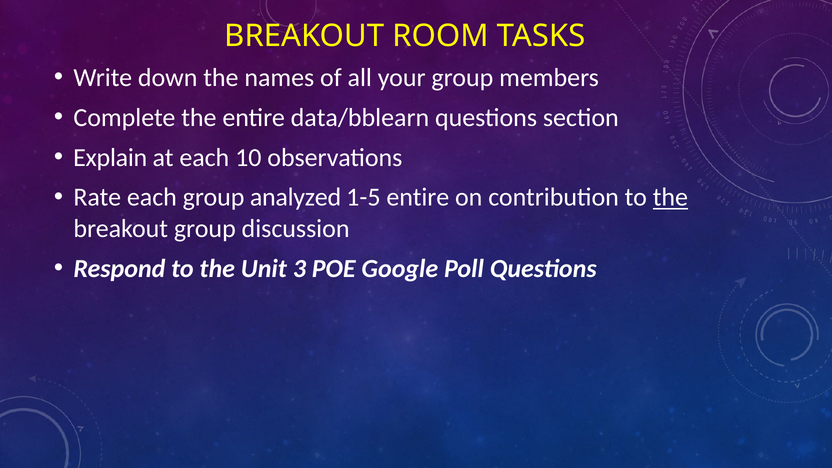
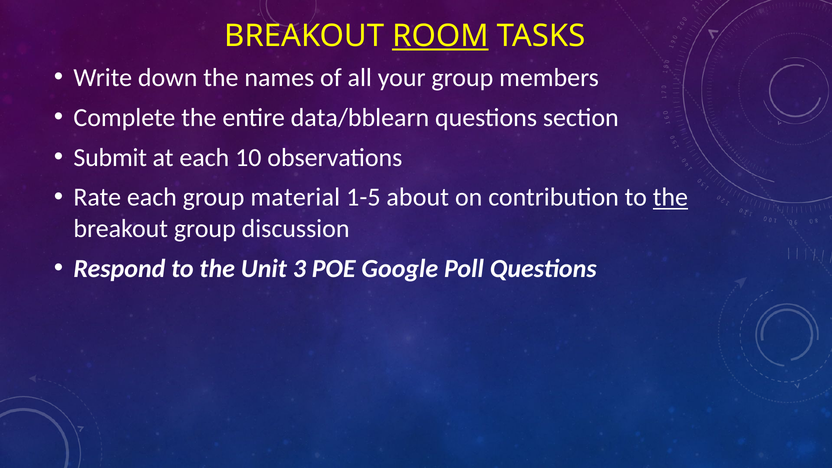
ROOM underline: none -> present (440, 36)
Explain: Explain -> Submit (110, 158)
analyzed: analyzed -> material (295, 197)
1-5 entire: entire -> about (418, 197)
